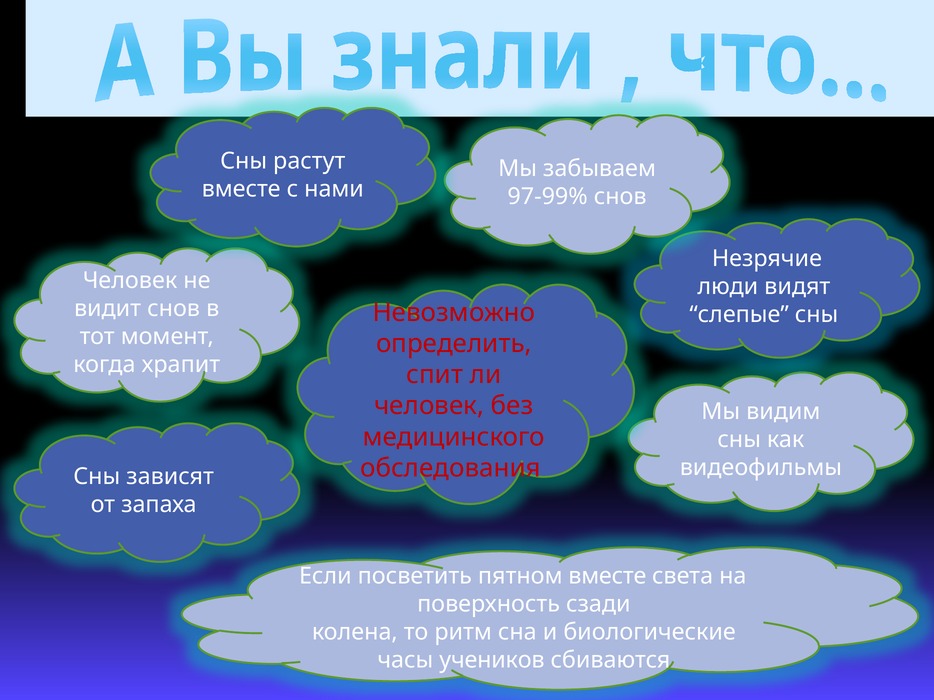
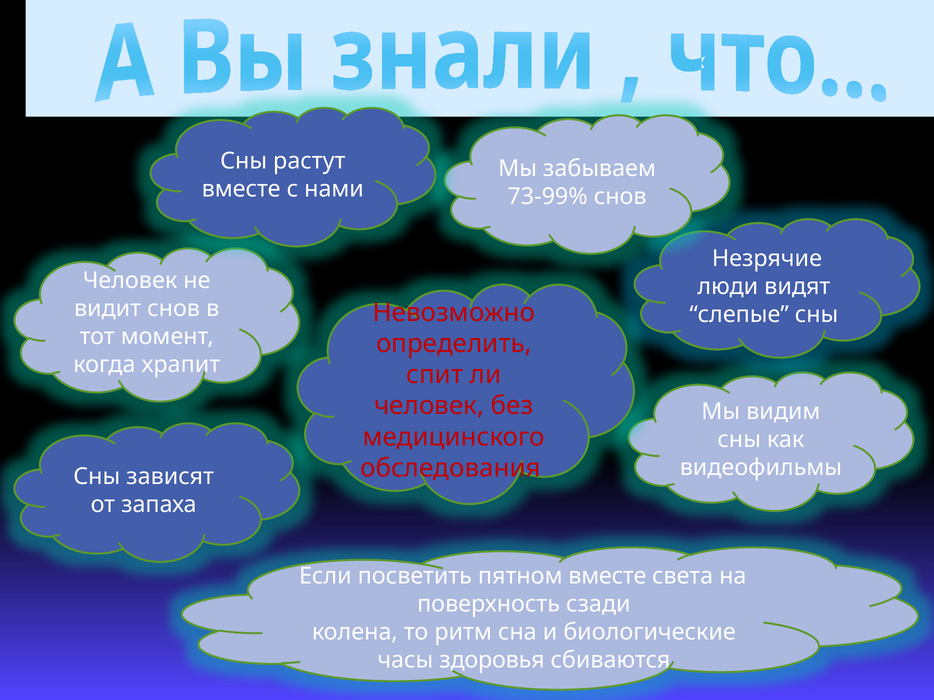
97-99%: 97-99% -> 73-99% (548, 197)
учеников: учеников -> здоровья (492, 660)
